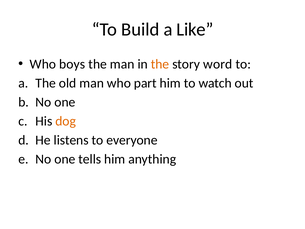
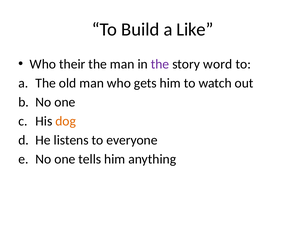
boys: boys -> their (72, 64)
the colour: orange -> purple (160, 64)
part: part -> gets (145, 83)
